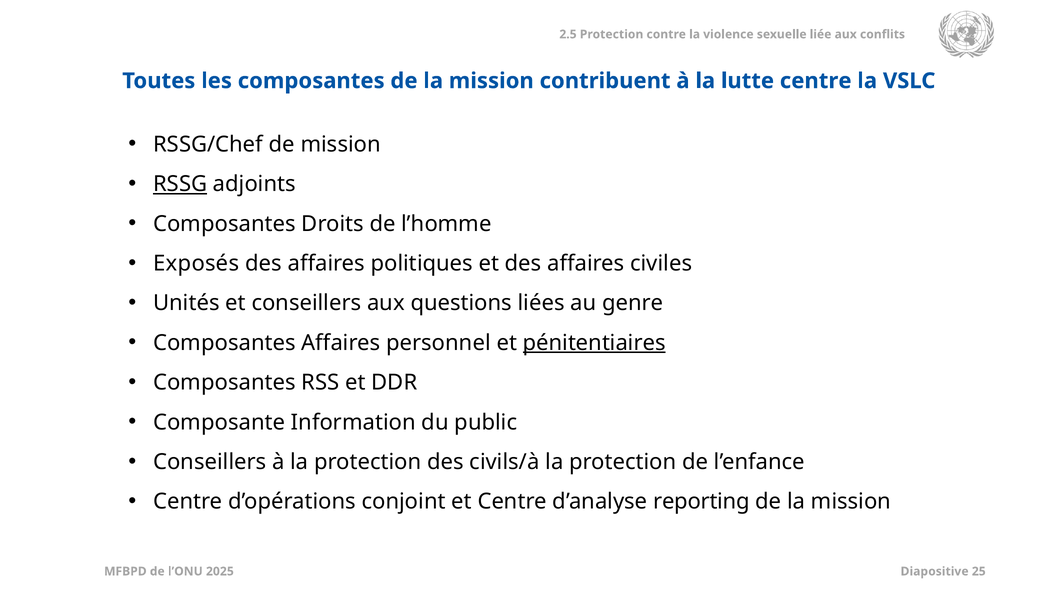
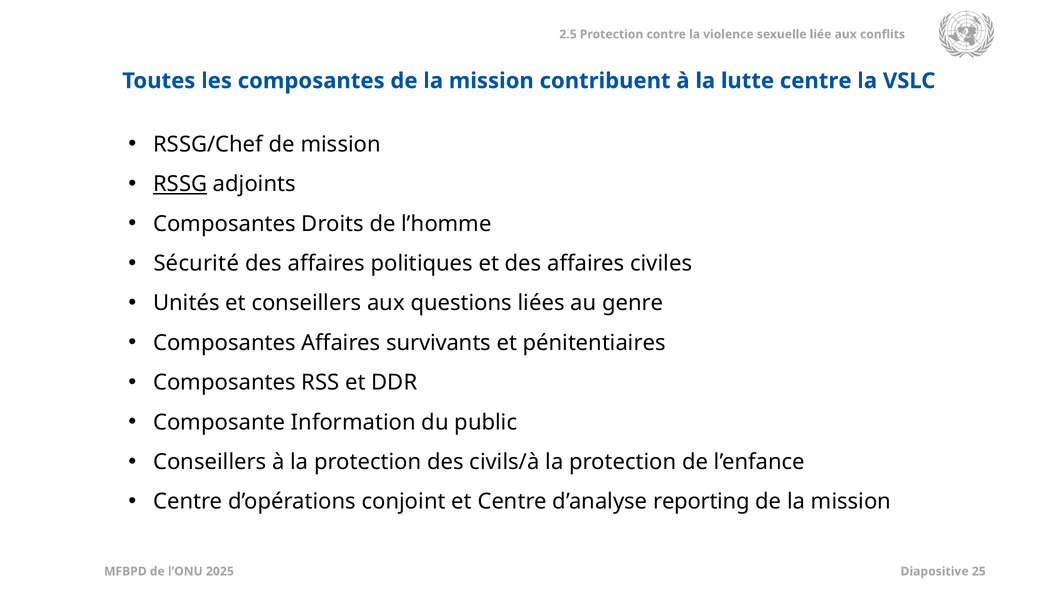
Exposés: Exposés -> Sécurité (196, 264)
personnel: personnel -> survivants (438, 343)
pénitentiaires underline: present -> none (594, 343)
